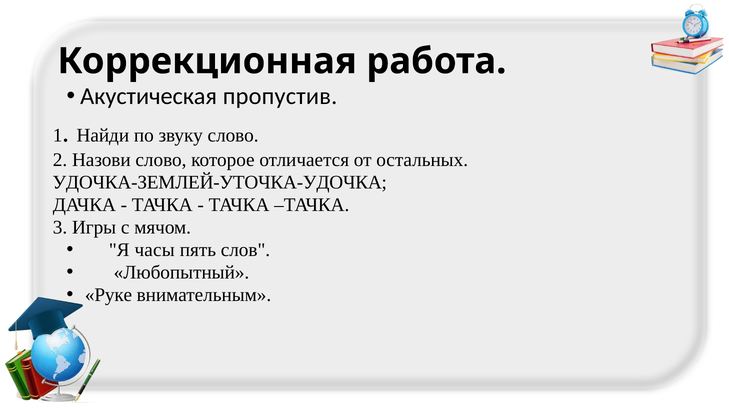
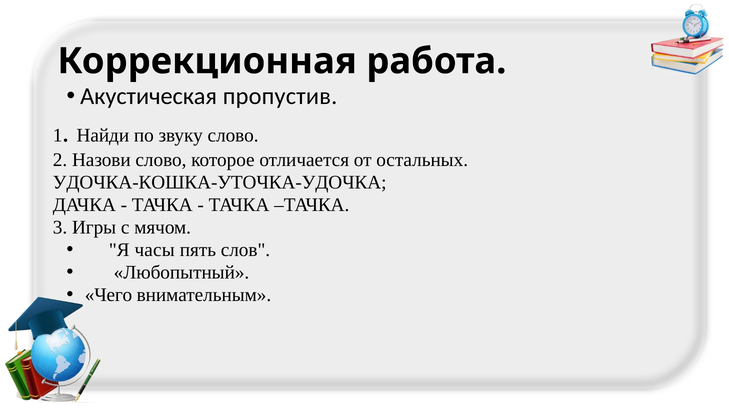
УДОЧКА-ЗЕМЛЕЙ-УТОЧКА-УДОЧКА: УДОЧКА-ЗЕМЛЕЙ-УТОЧКА-УДОЧКА -> УДОЧКА-КОШКА-УТОЧКА-УДОЧКА (220, 183)
Руке: Руке -> Чего (109, 295)
